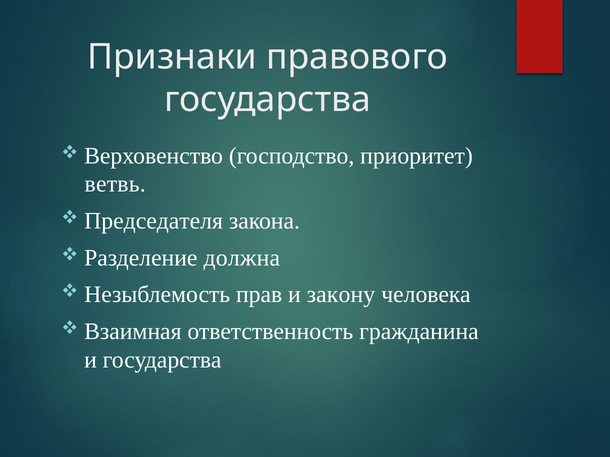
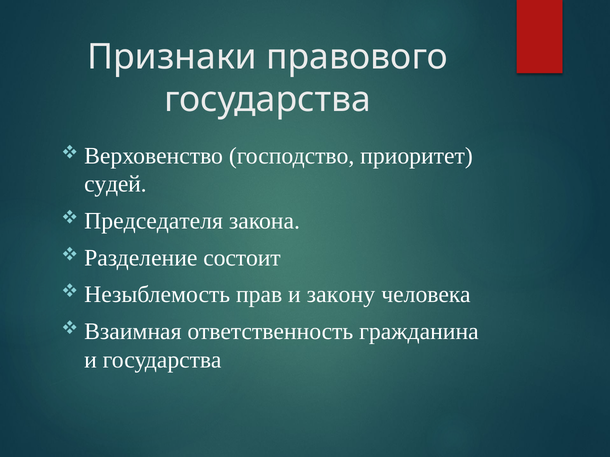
ветвь: ветвь -> судей (115, 184)
должна: должна -> состоит (242, 258)
